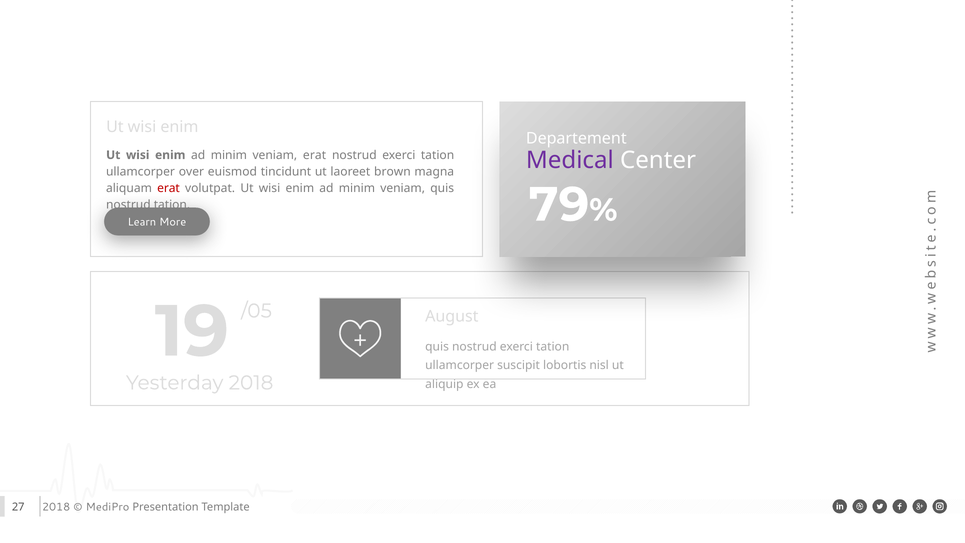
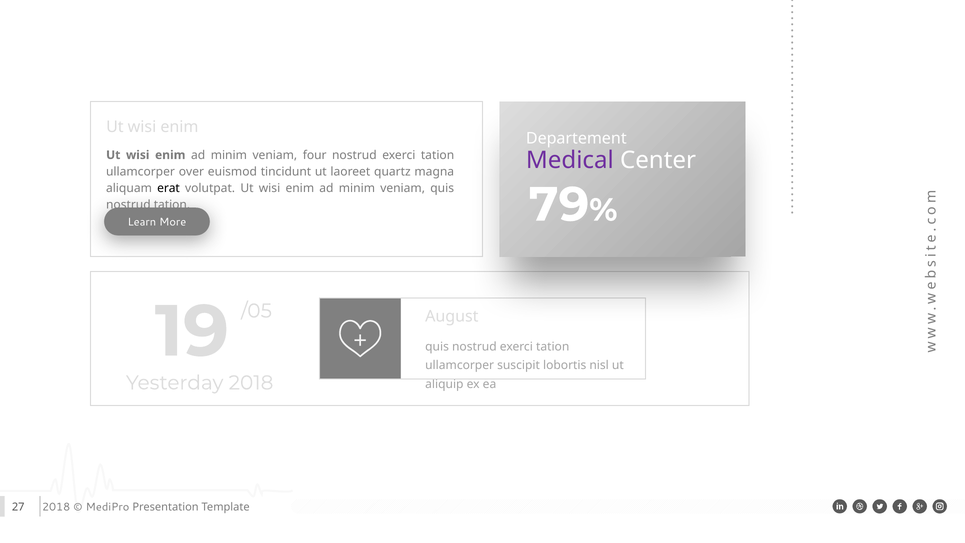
veniam erat: erat -> four (315, 155)
brown: brown -> quartz (392, 171)
erat colour: red -> black (168, 188)
